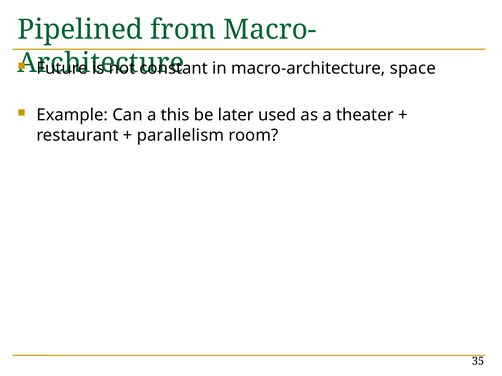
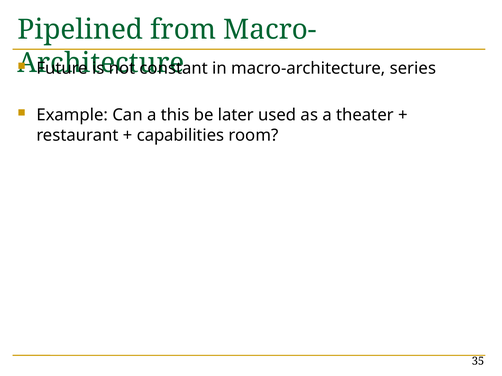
space: space -> series (413, 68)
parallelism: parallelism -> capabilities (181, 135)
